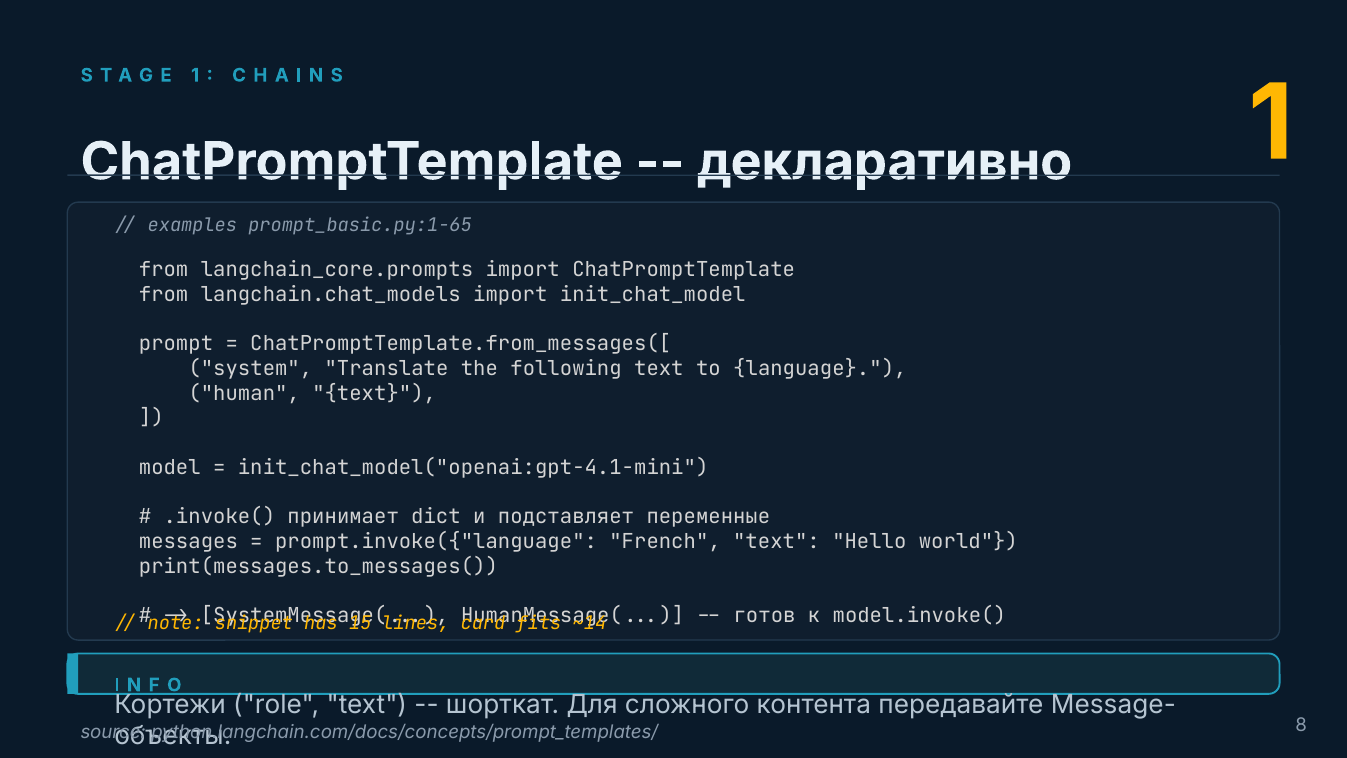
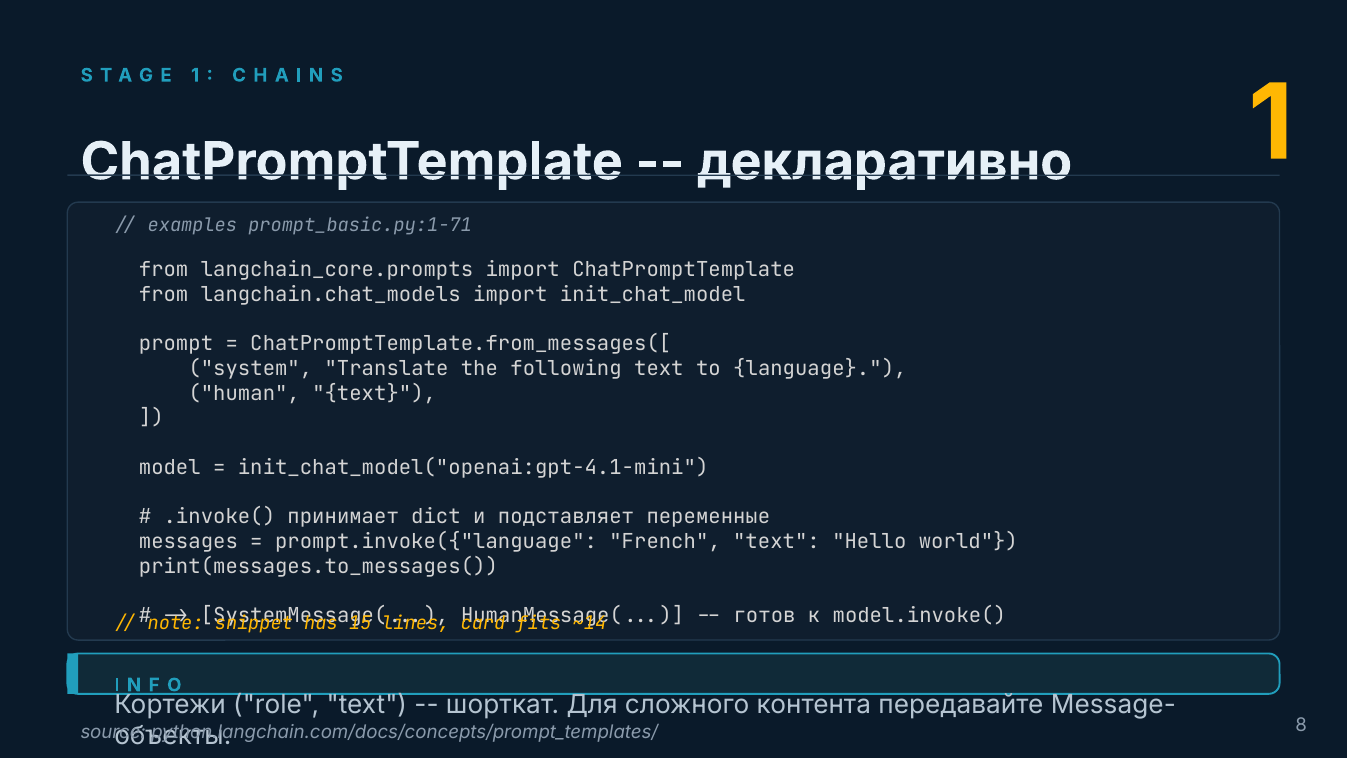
examples/prompt_basic.py:1-65: examples/prompt_basic.py:1-65 -> examples/prompt_basic.py:1-71 (310, 225)
